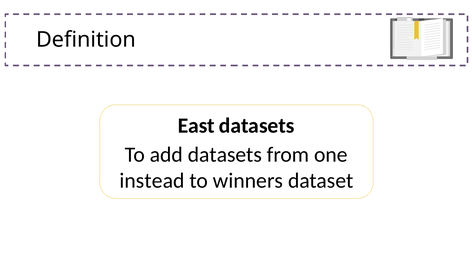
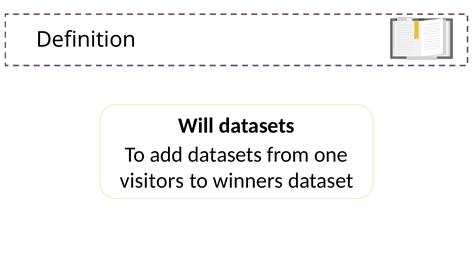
East: East -> Will (196, 126)
instead: instead -> visitors (152, 181)
